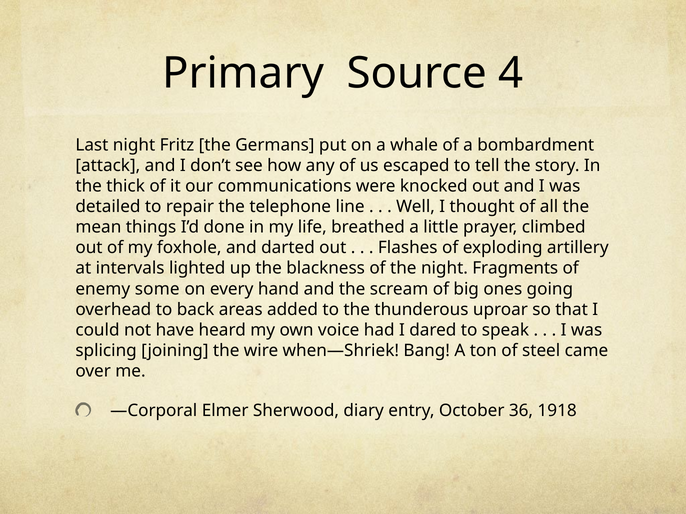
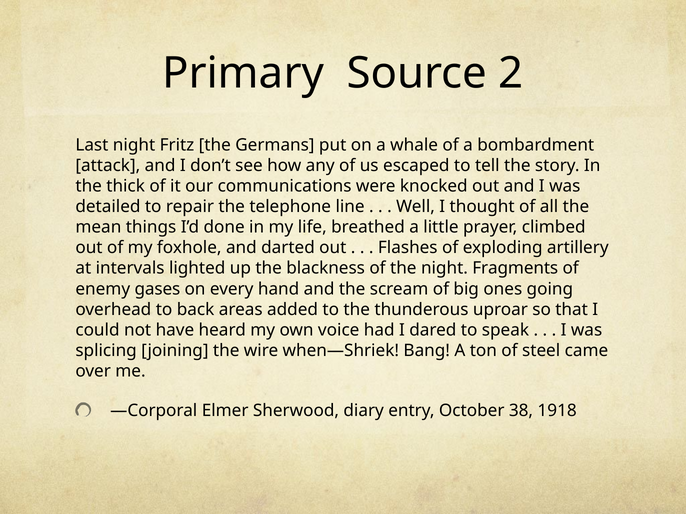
4: 4 -> 2 (511, 73)
some: some -> gases (157, 289)
36: 36 -> 38 (521, 411)
